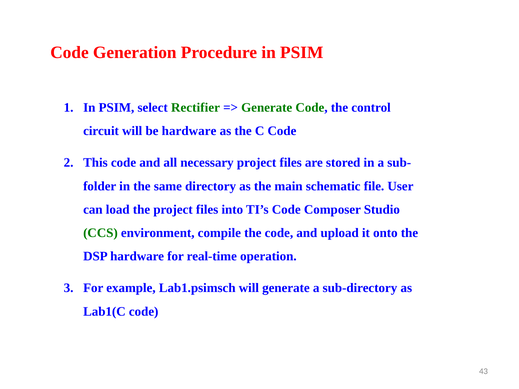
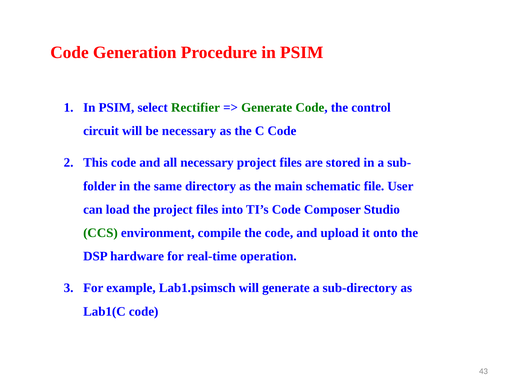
be hardware: hardware -> necessary (189, 131)
